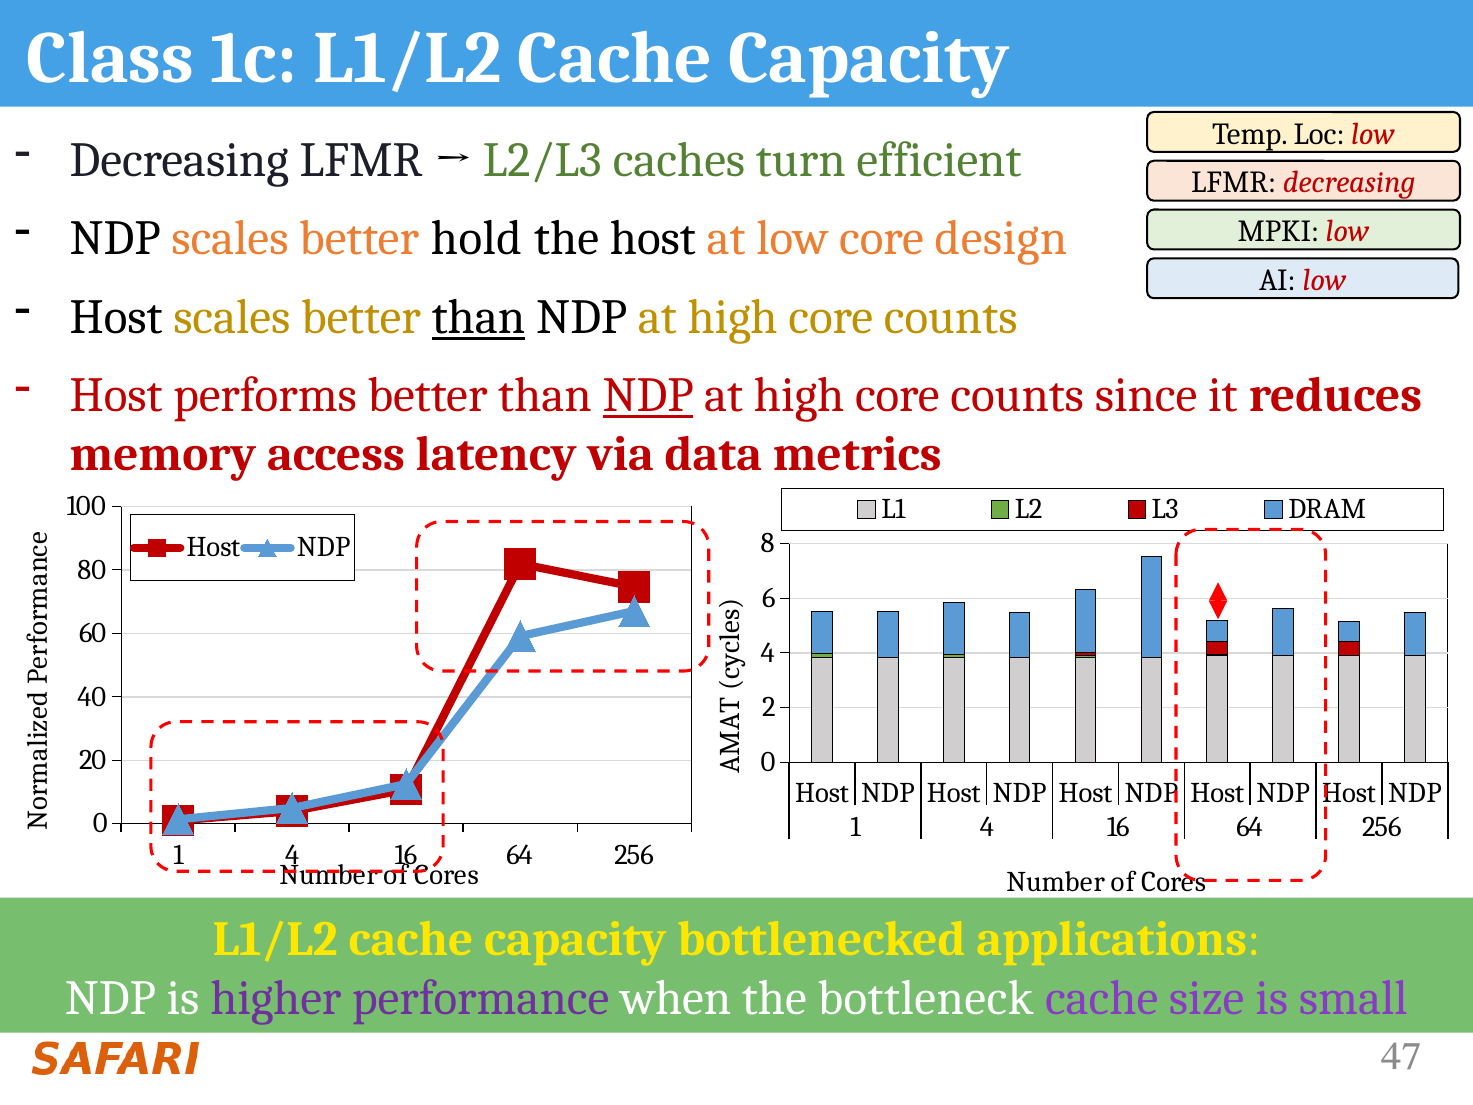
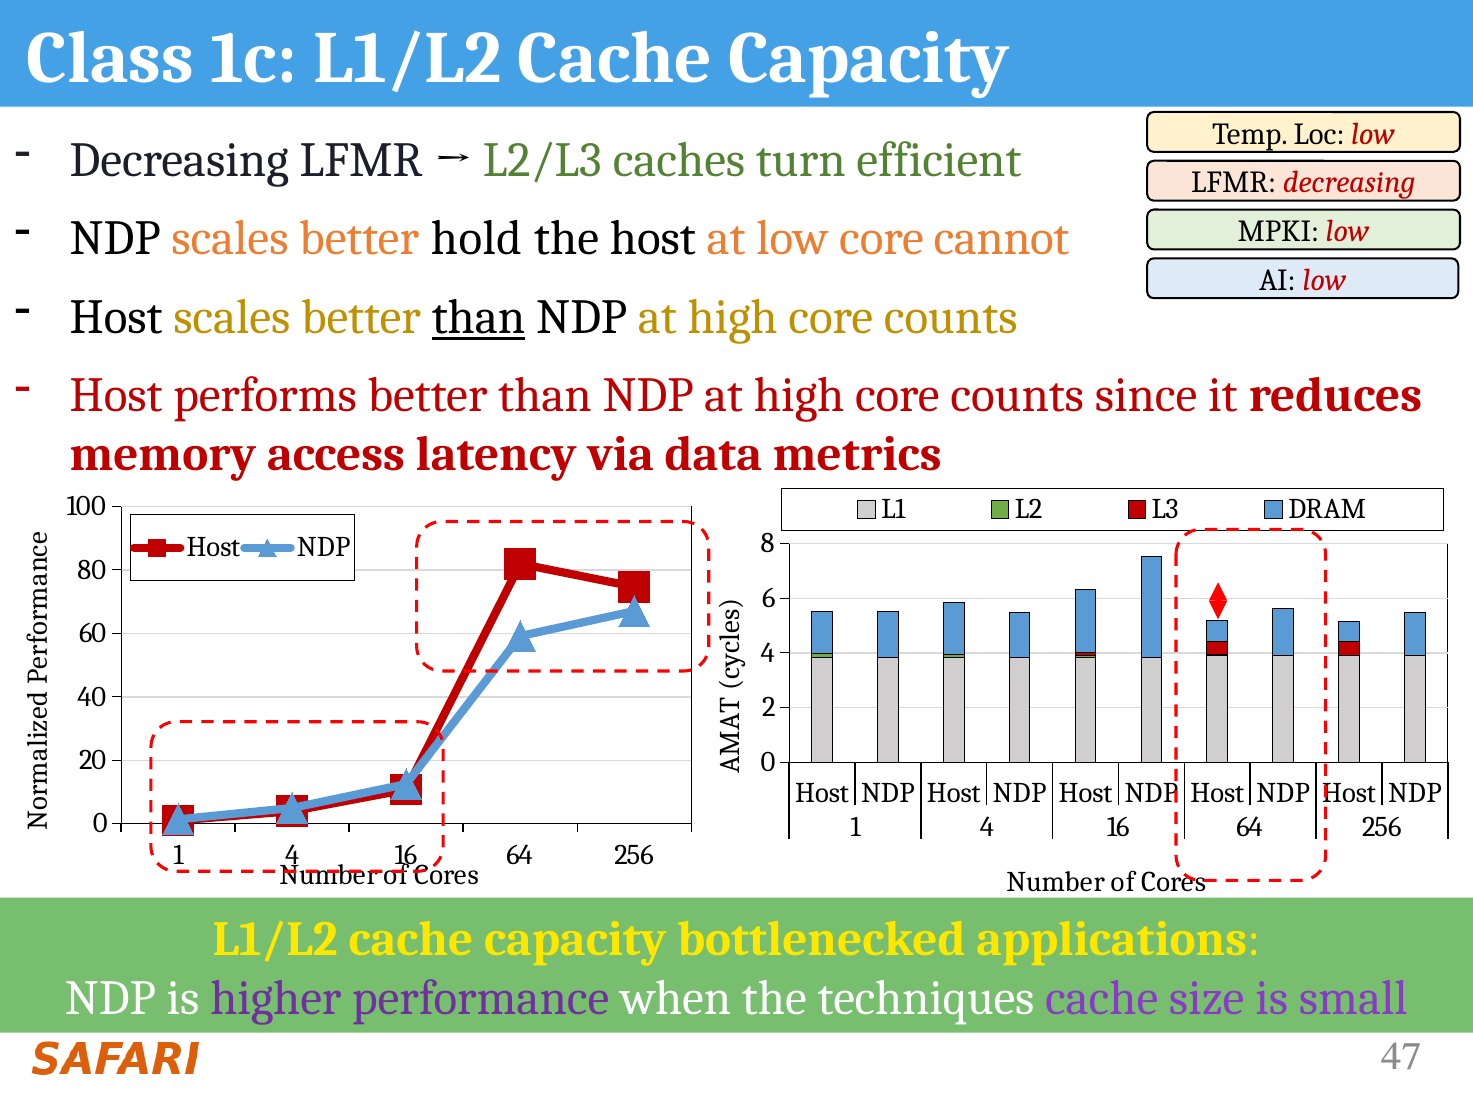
design: design -> cannot (1001, 238)
NDP underline: present -> none (648, 395)
bottleneck: bottleneck -> techniques (926, 998)
